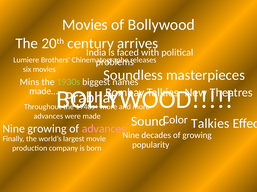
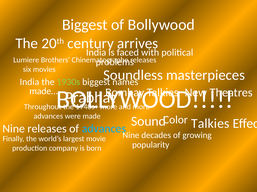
Movies: Movies -> Biggest (85, 25)
Mins: Mins -> India (29, 82)
Nine growing: growing -> releases (47, 129)
advances colour: pink -> light blue (104, 129)
